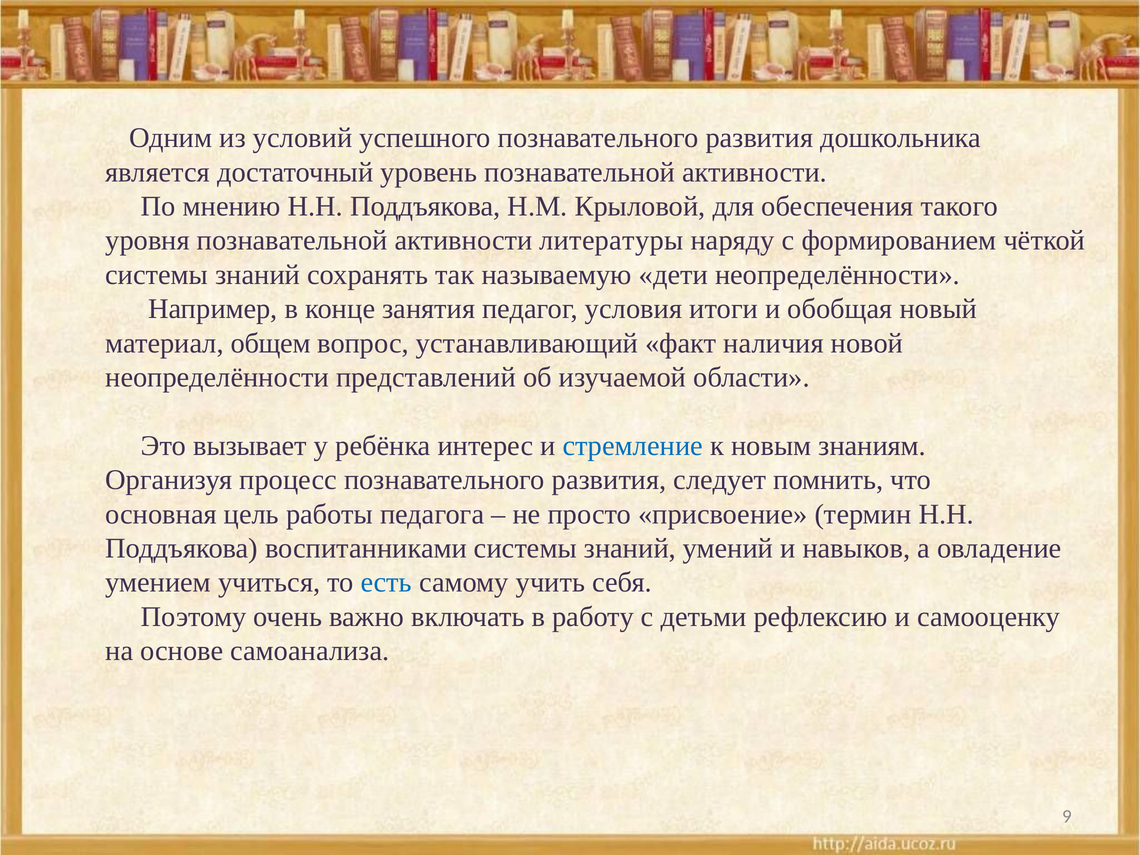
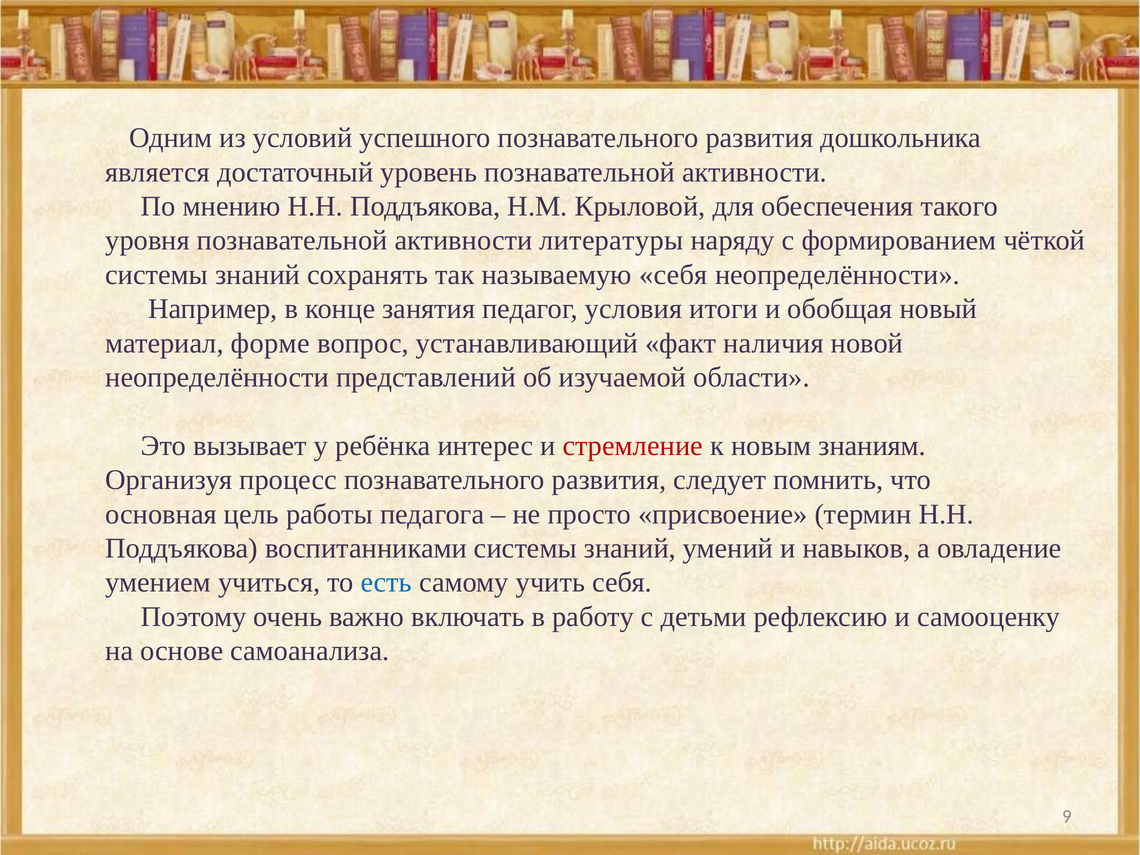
называемую дети: дети -> себя (673, 275)
общем: общем -> форме (270, 343)
стремление colour: blue -> red (633, 446)
